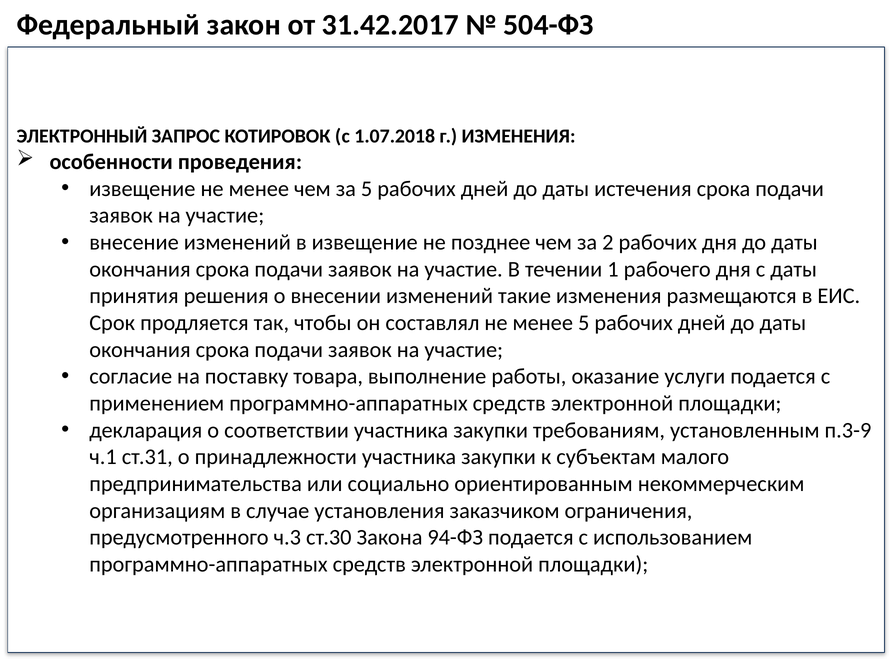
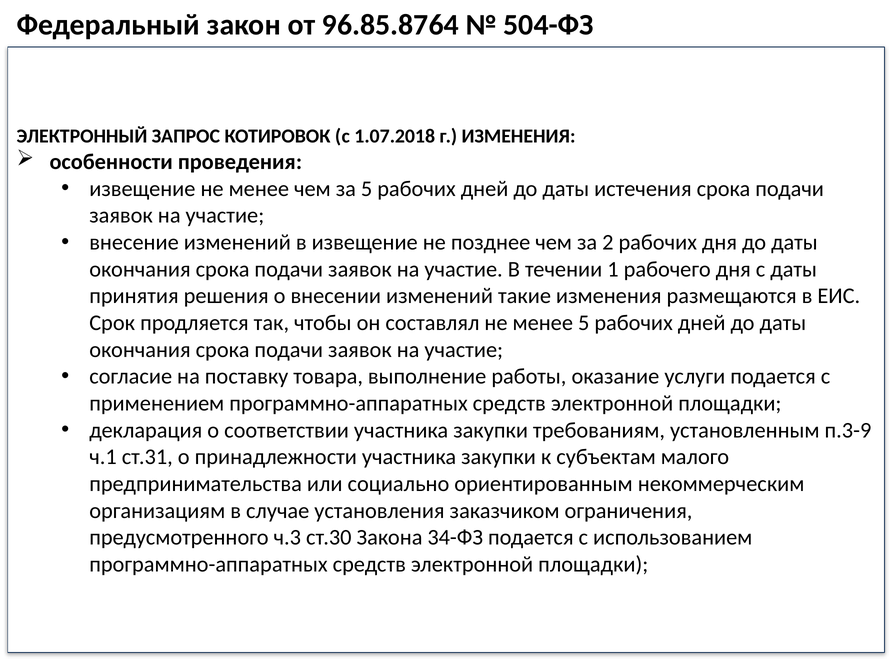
31.42.2017: 31.42.2017 -> 96.85.8764 (390, 25)
94-ФЗ: 94-ФЗ -> 34-ФЗ (455, 538)
